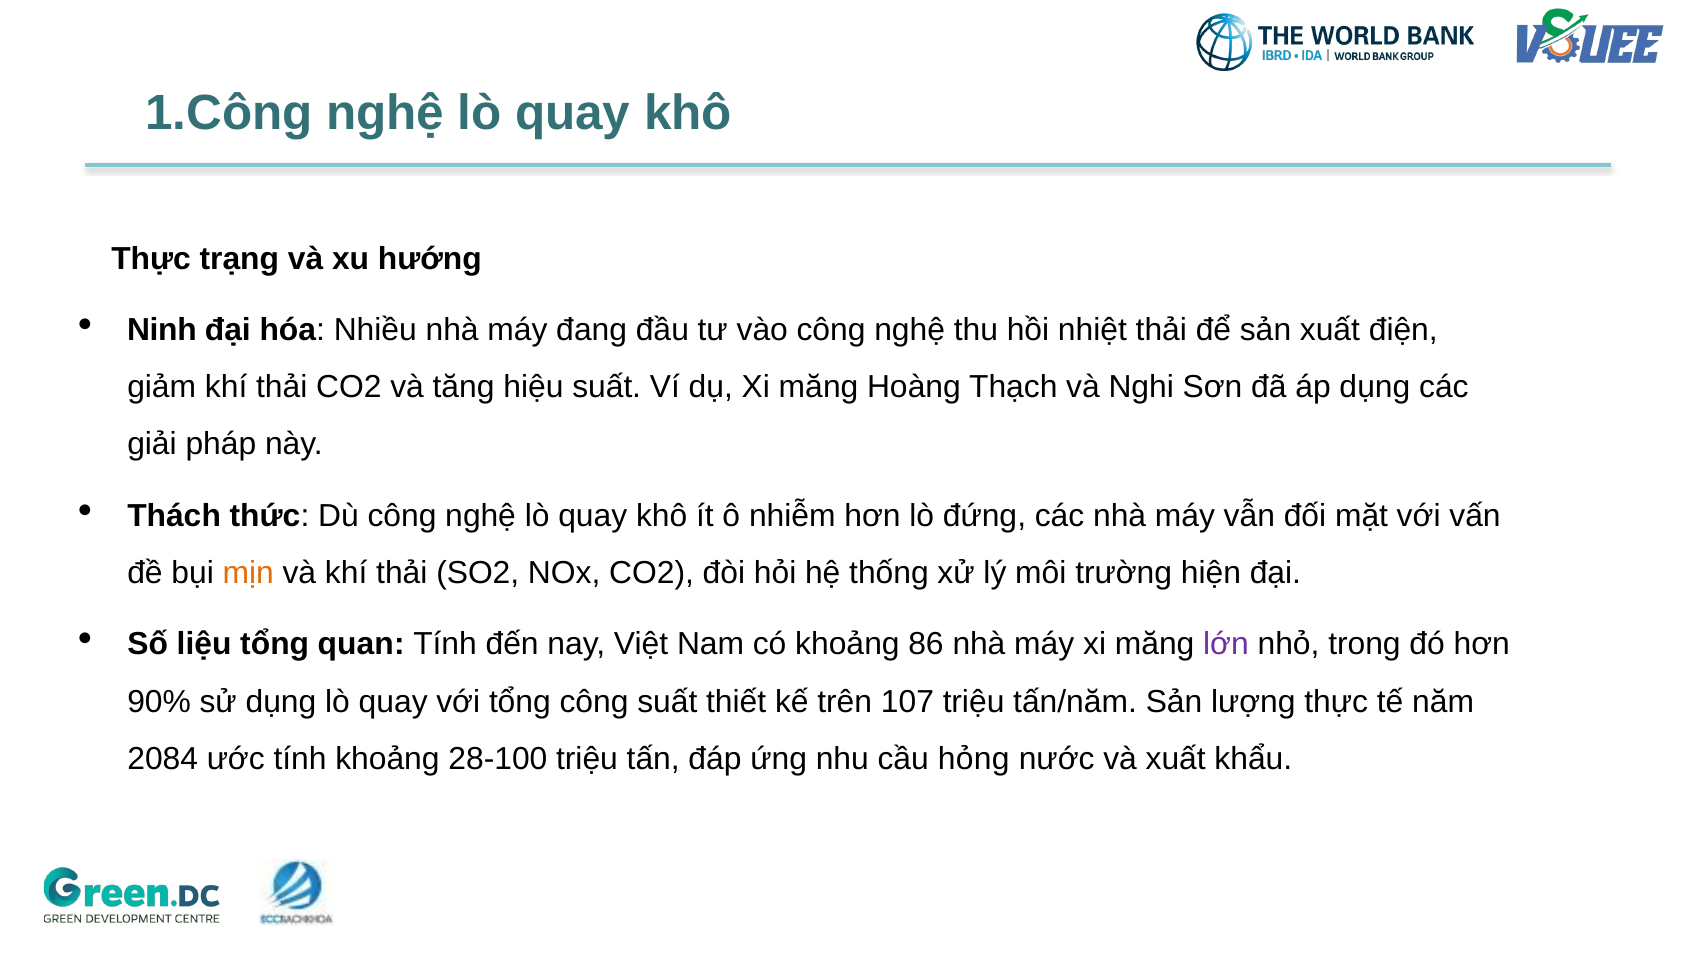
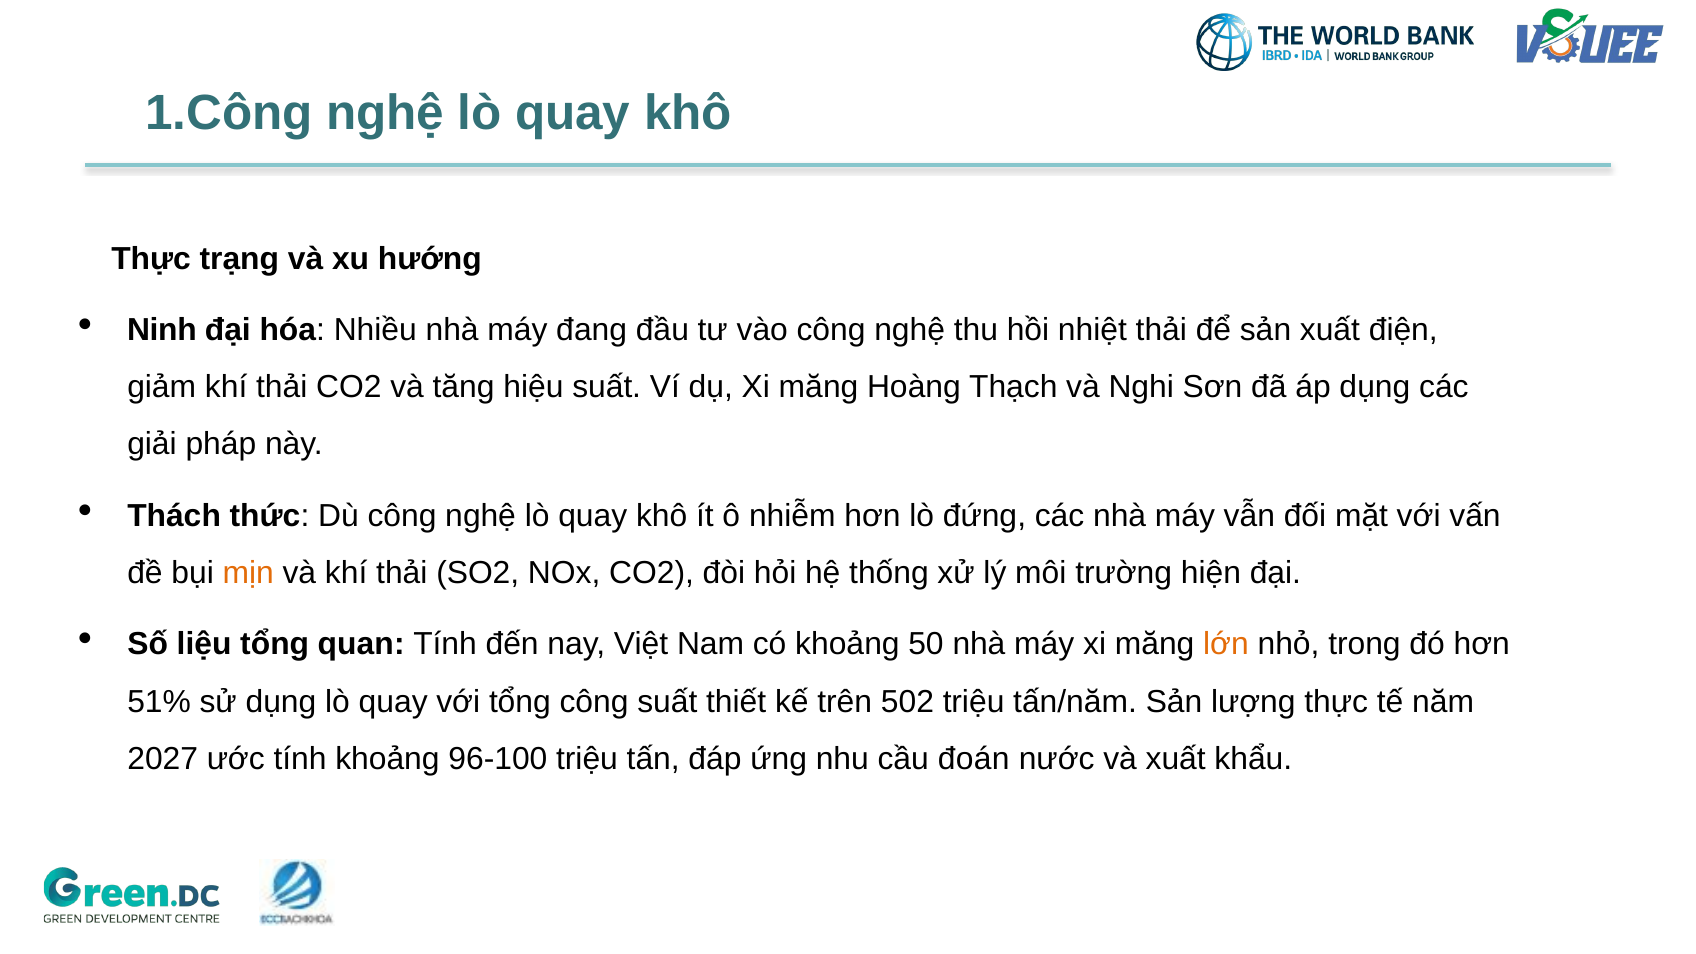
86: 86 -> 50 (926, 644)
lớn colour: purple -> orange (1226, 644)
90%: 90% -> 51% (159, 702)
107: 107 -> 502 (907, 702)
2084: 2084 -> 2027 (163, 759)
28-100: 28-100 -> 96-100 (498, 759)
hỏng: hỏng -> đoán (974, 759)
